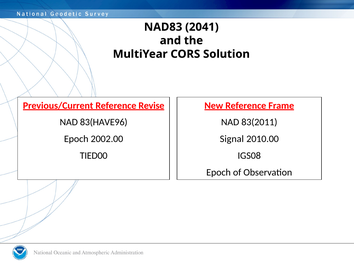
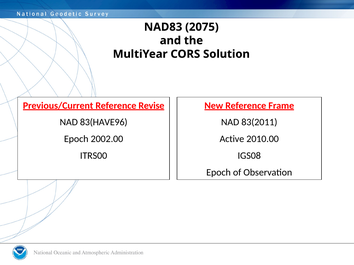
2041: 2041 -> 2075 (202, 27)
Signal: Signal -> Active (232, 139)
TIED00: TIED00 -> ITRS00 (94, 156)
